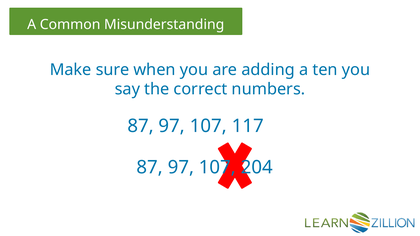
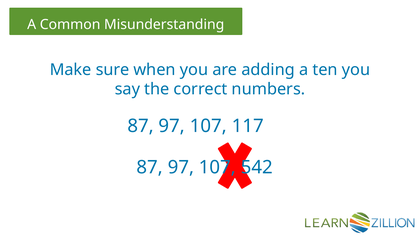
204: 204 -> 542 (257, 168)
